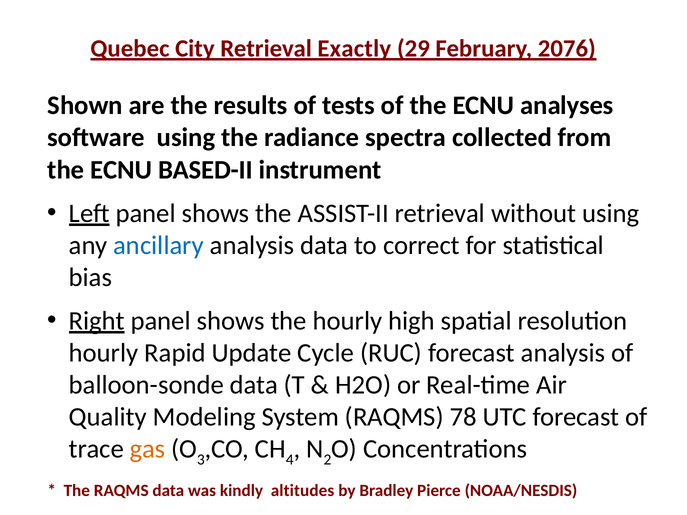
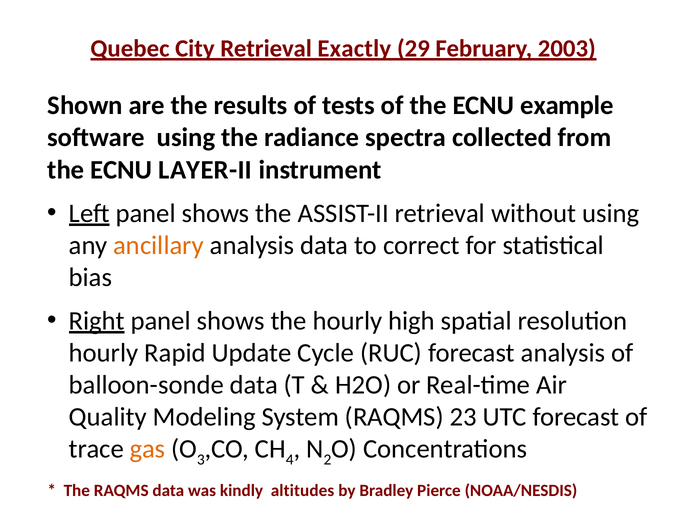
2076: 2076 -> 2003 (567, 49)
analyses: analyses -> example (567, 106)
BASED-II: BASED-II -> LAYER-II (205, 170)
ancillary colour: blue -> orange (159, 245)
78: 78 -> 23 (463, 417)
